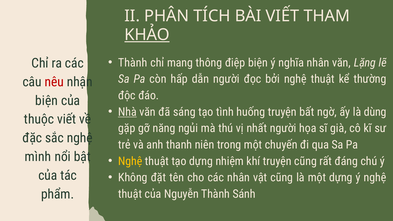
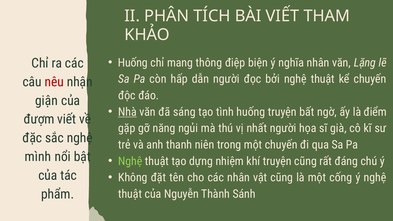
KHẢO underline: present -> none (147, 35)
Thành: Thành -> Huống (133, 63)
kể thường: thường -> chuyến (370, 79)
biện: biện -> giận (46, 101)
dùng: dùng -> điểm (375, 112)
thuộc: thuộc -> đượm (39, 119)
Nghệ colour: yellow -> light green (130, 161)
một dựng: dựng -> cống (341, 178)
